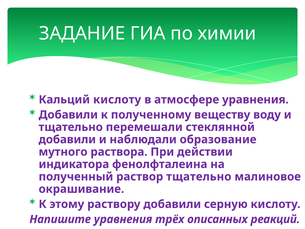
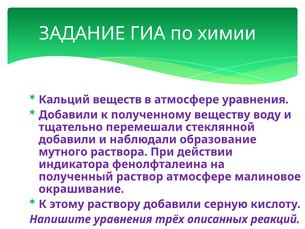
Кальций кислоту: кислоту -> веществ (117, 100)
раствор тщательно: тщательно -> атмосфере (199, 176)
